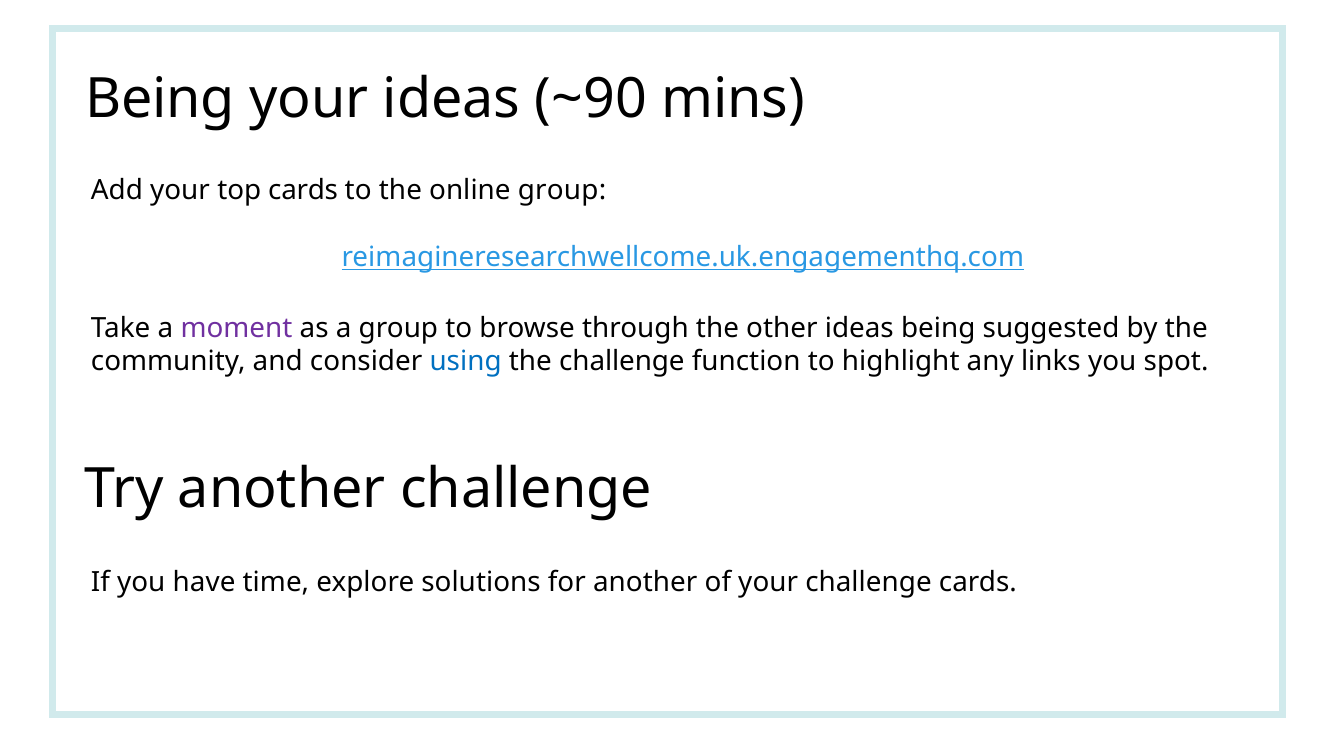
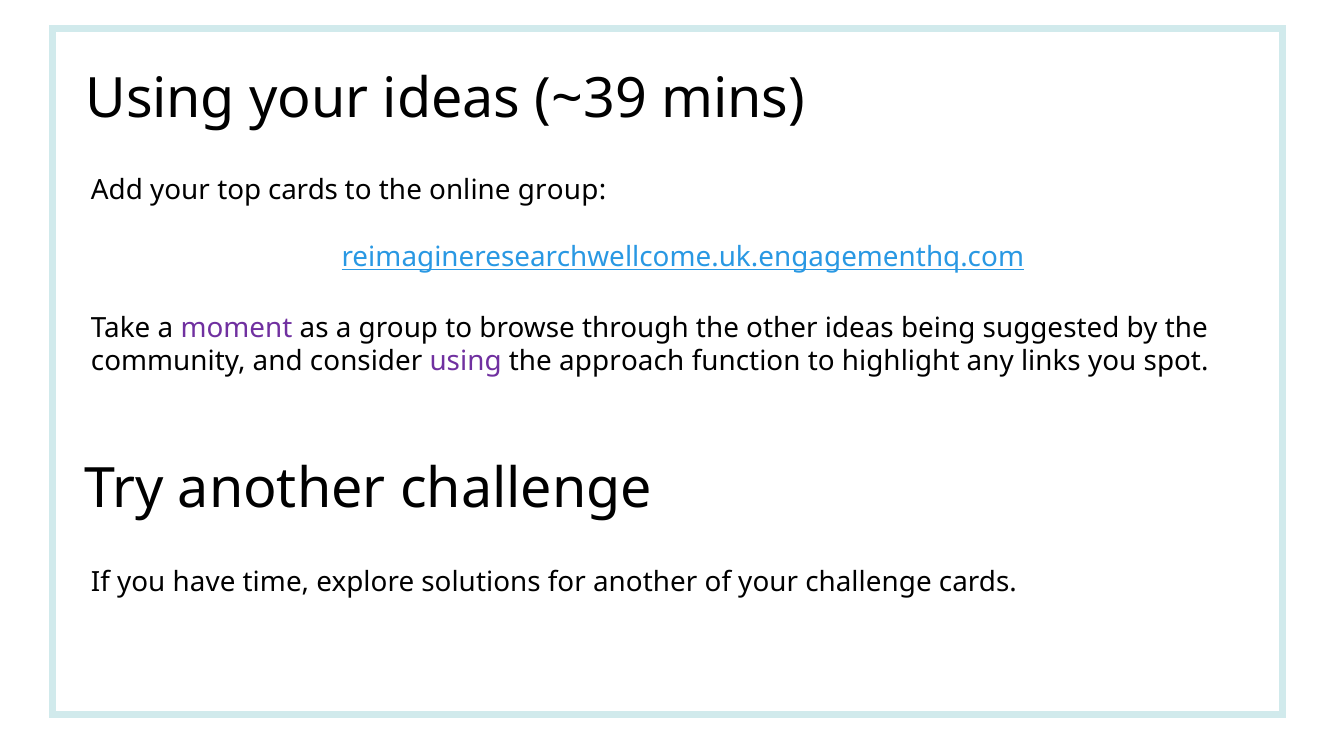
Being: Being -> Using (160, 99)
~90: ~90 -> ~39 (591, 99)
using colour: blue -> purple (466, 362)
the challenge: challenge -> approach (622, 362)
